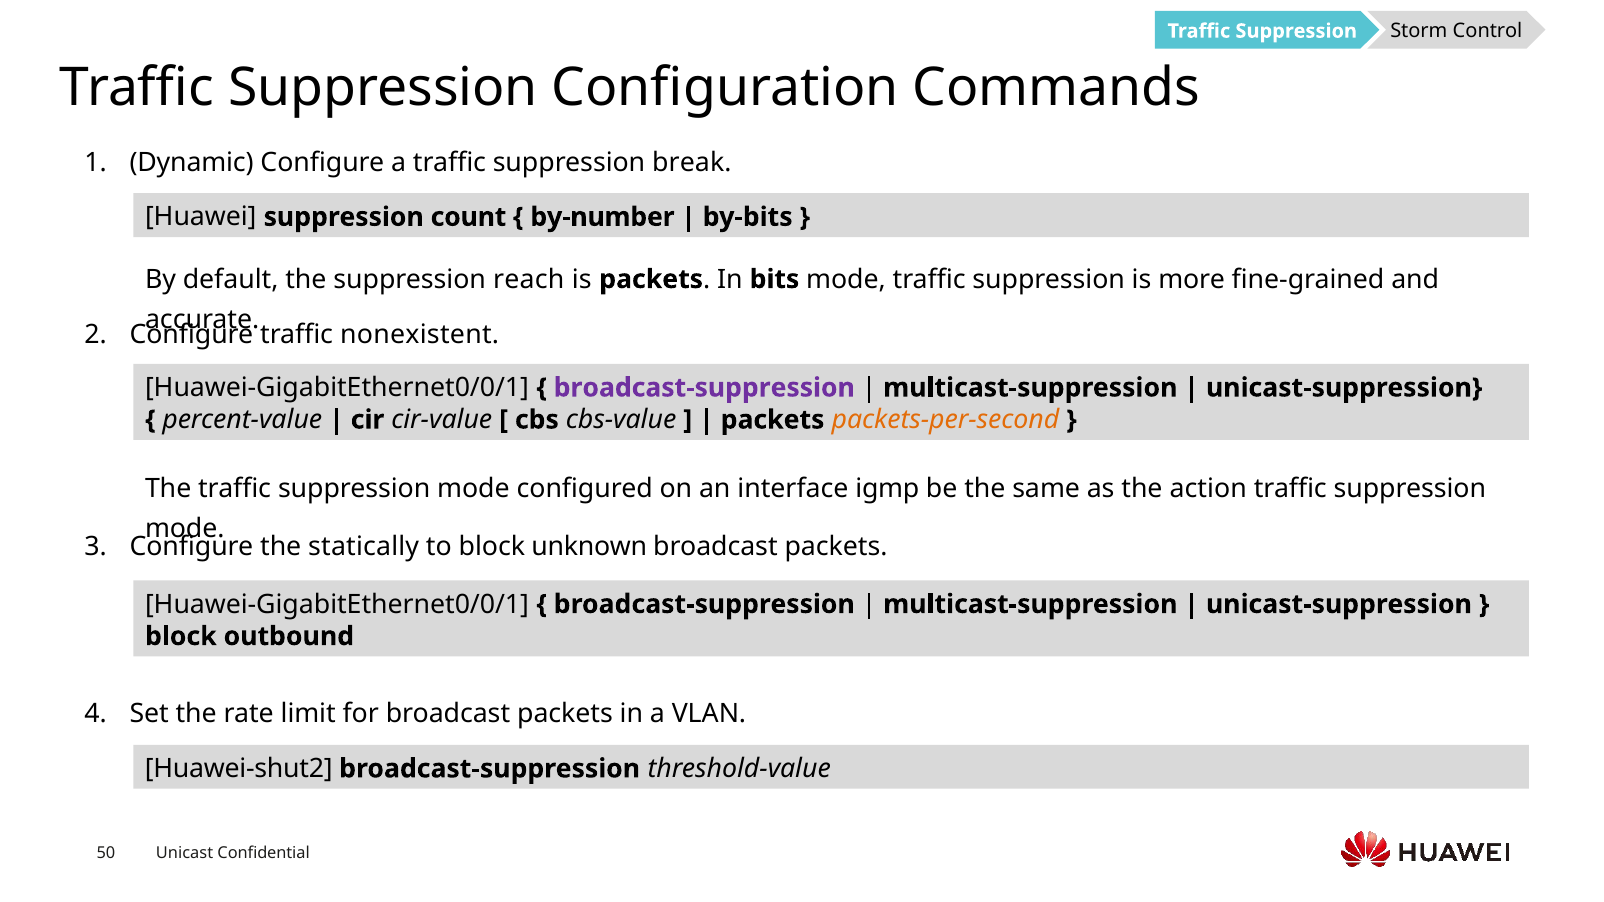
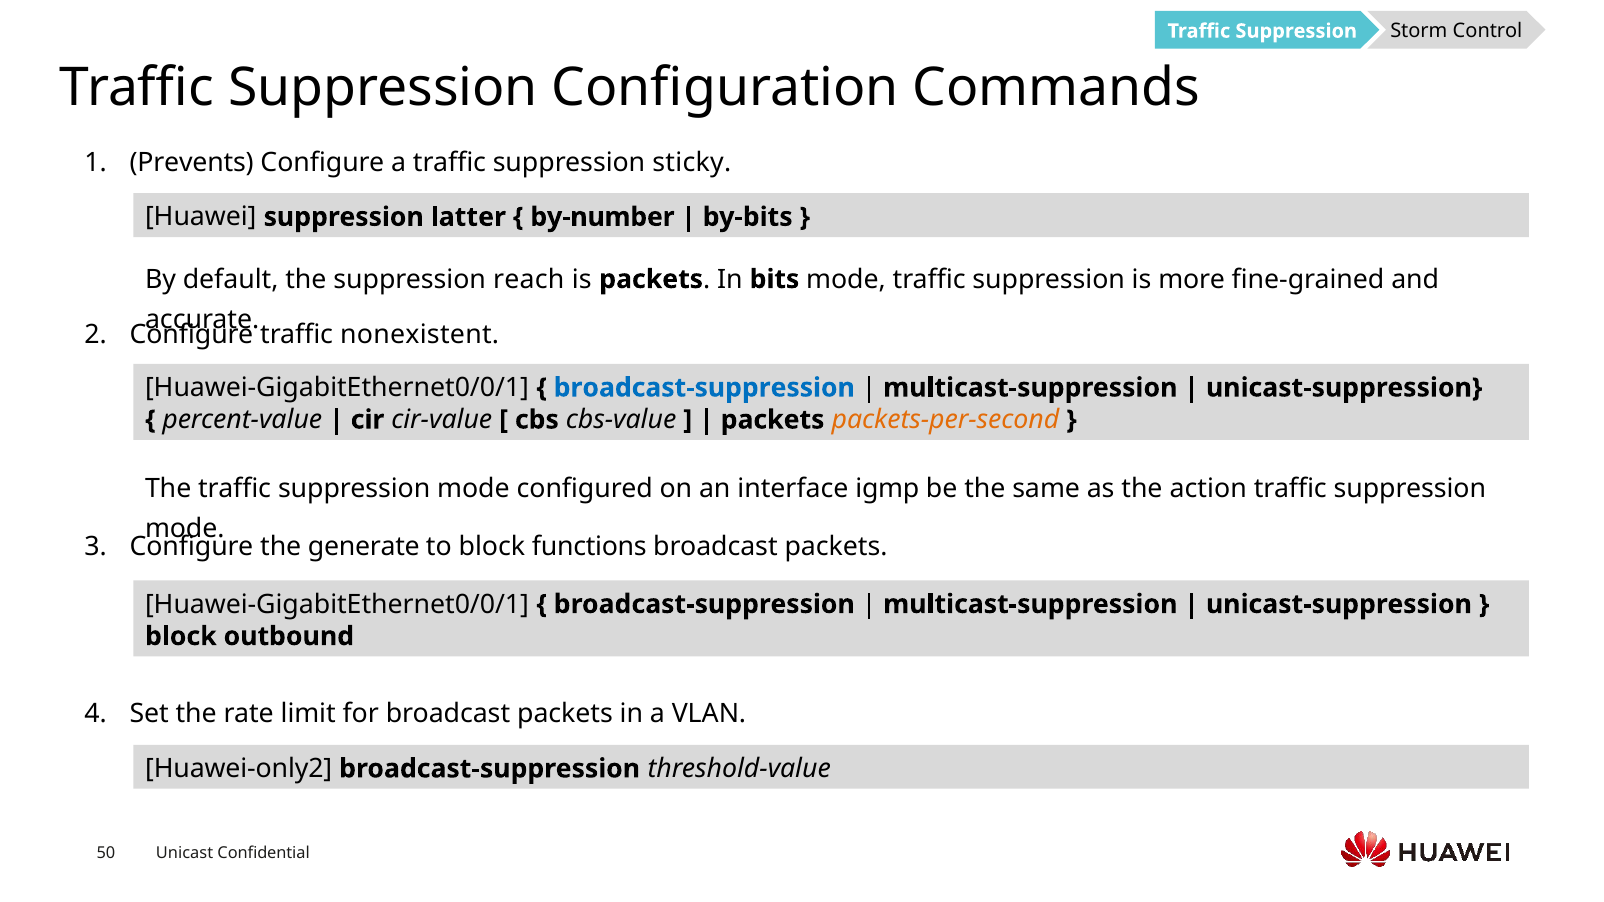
Dynamic: Dynamic -> Prevents (192, 163)
break: break -> sticky (692, 163)
count: count -> latter (468, 217)
broadcast-suppression colour: purple -> blue (704, 388)
statically: statically -> generate (364, 547)
unknown: unknown -> functions (589, 547)
Huawei-shut2: Huawei-shut2 -> Huawei-only2 (239, 769)
